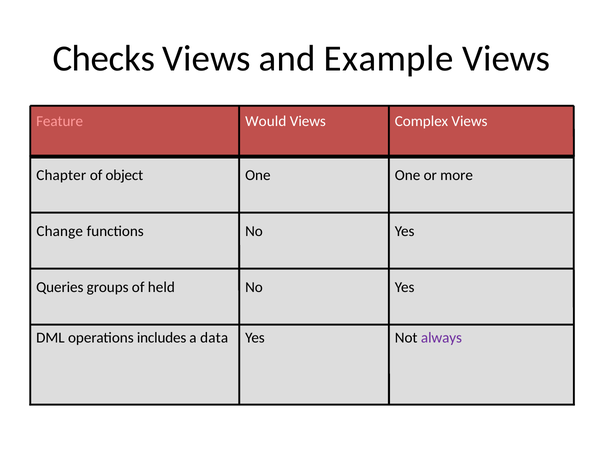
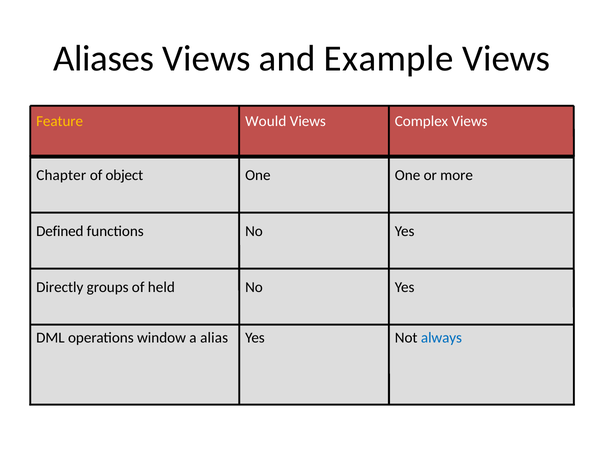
Checks: Checks -> Aliases (104, 58)
Feature colour: pink -> yellow (60, 122)
Change: Change -> Defined (60, 231)
Queries: Queries -> Directly (60, 287)
includes: includes -> window (162, 338)
data: data -> alias (214, 338)
always colour: purple -> blue (441, 338)
